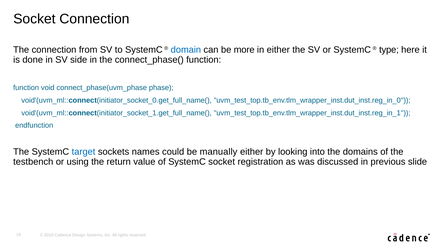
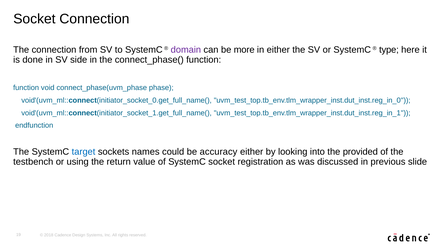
domain colour: blue -> purple (186, 50)
manually: manually -> accuracy (219, 152)
domains: domains -> provided (360, 152)
